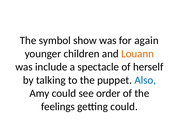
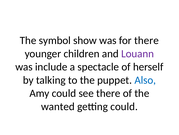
for again: again -> there (146, 40)
Louann colour: orange -> purple (138, 53)
see order: order -> there (108, 93)
feelings: feelings -> wanted (58, 106)
